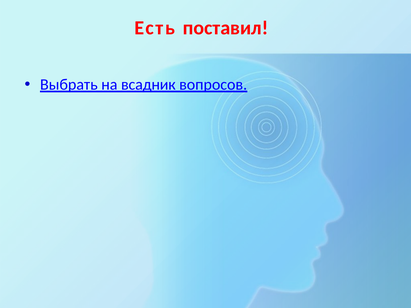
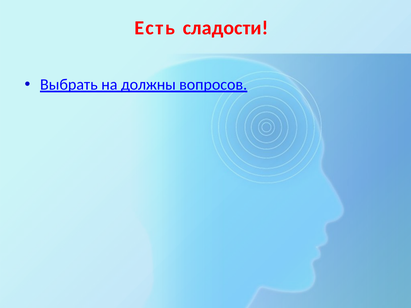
поставил: поставил -> сладости (226, 28)
всадник: всадник -> должны (148, 85)
